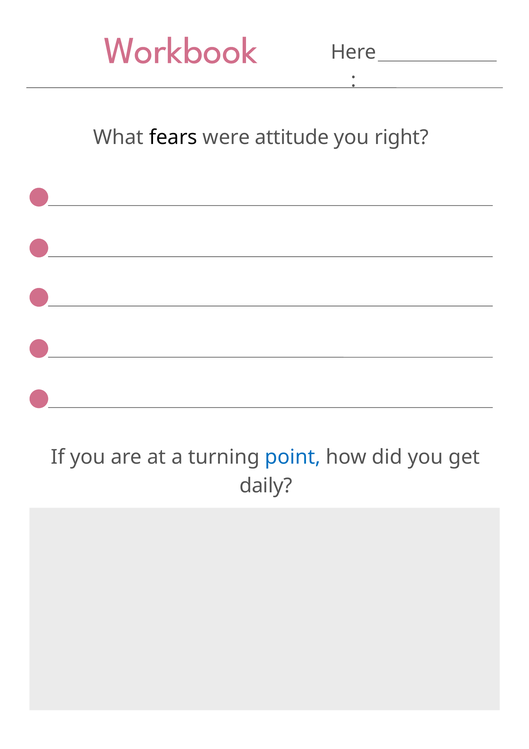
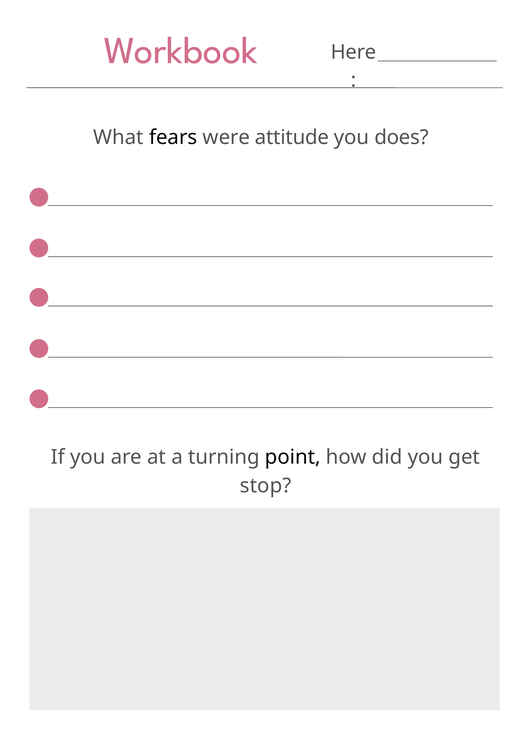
right: right -> does (402, 137)
point colour: blue -> black (293, 457)
daily: daily -> stop (266, 485)
